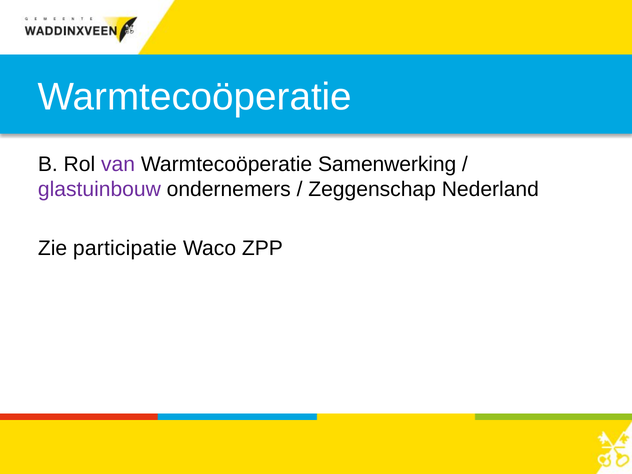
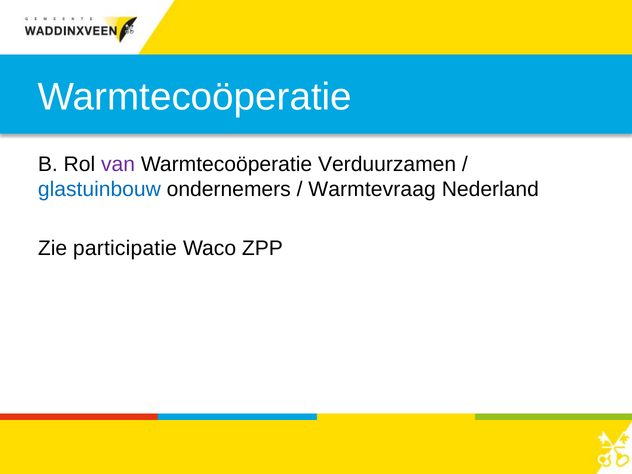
Samenwerking: Samenwerking -> Verduurzamen (387, 164)
glastuinbouw colour: purple -> blue (99, 189)
Zeggenschap: Zeggenschap -> Warmtevraag (372, 189)
